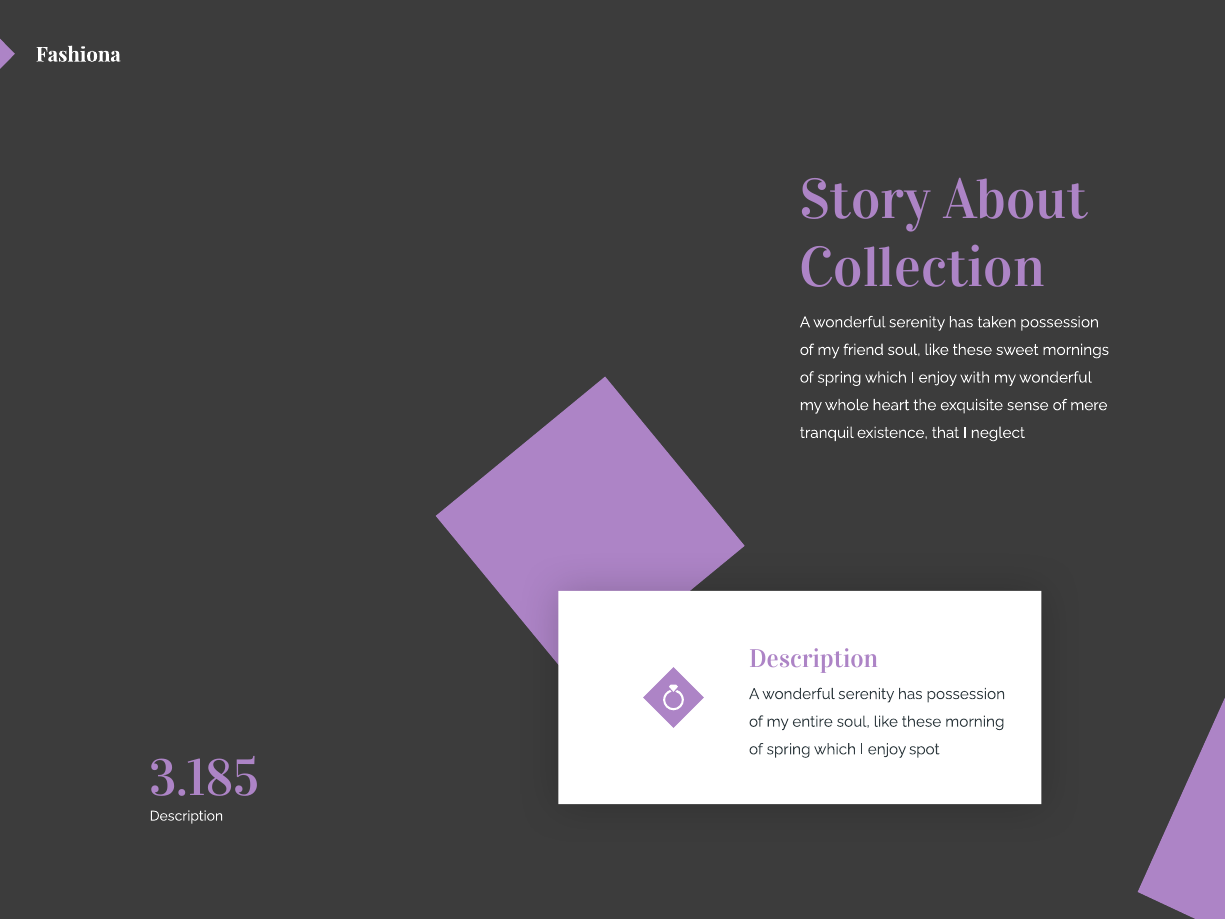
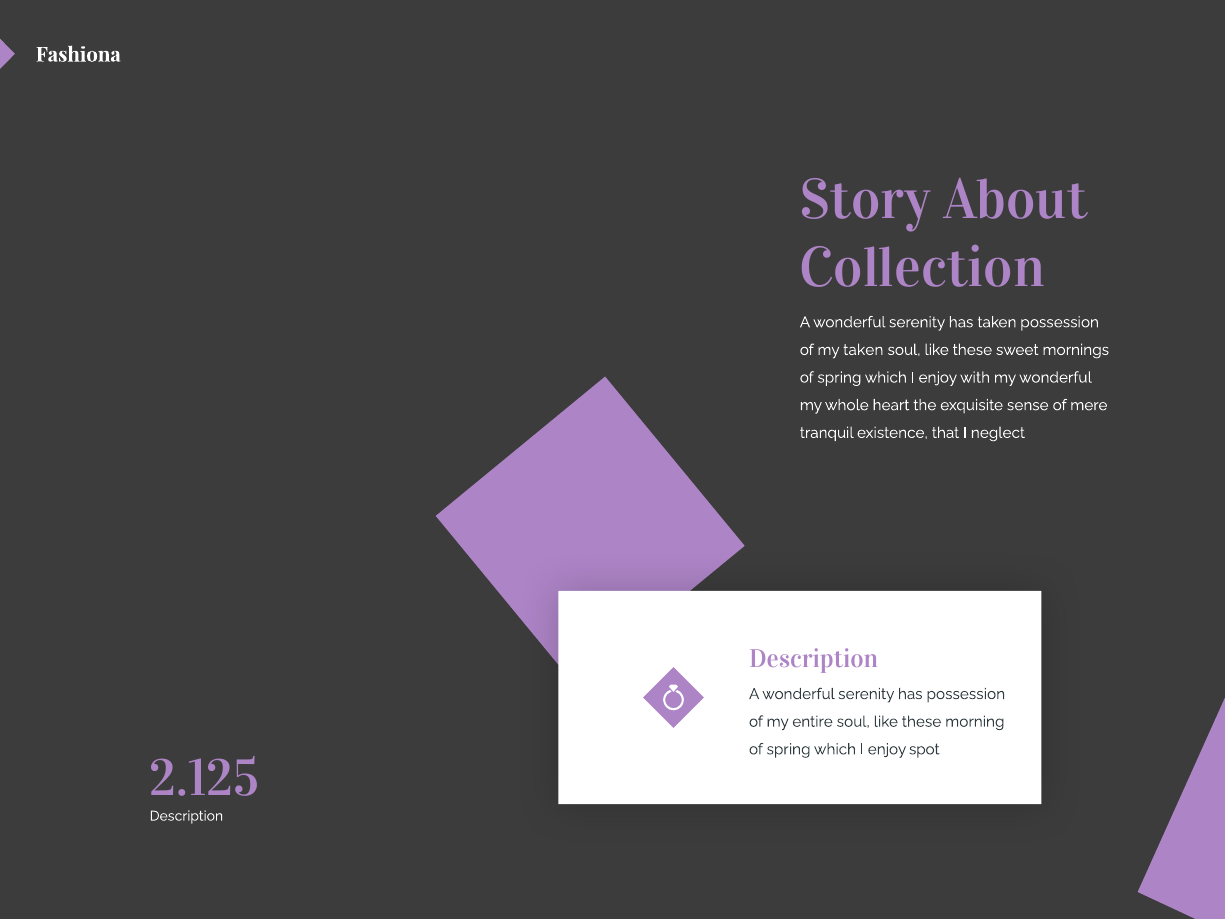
my friend: friend -> taken (863, 350)
3.185: 3.185 -> 2.125 (204, 778)
